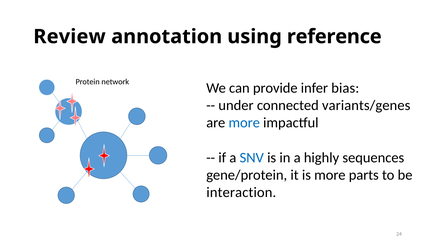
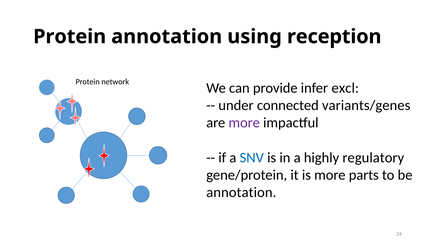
Review: Review -> Protein (70, 37)
reference: reference -> reception (334, 37)
bias: bias -> excl (345, 88)
more colour: blue -> purple (244, 123)
sequences: sequences -> regulatory (373, 157)
interaction: interaction -> annotation (241, 192)
